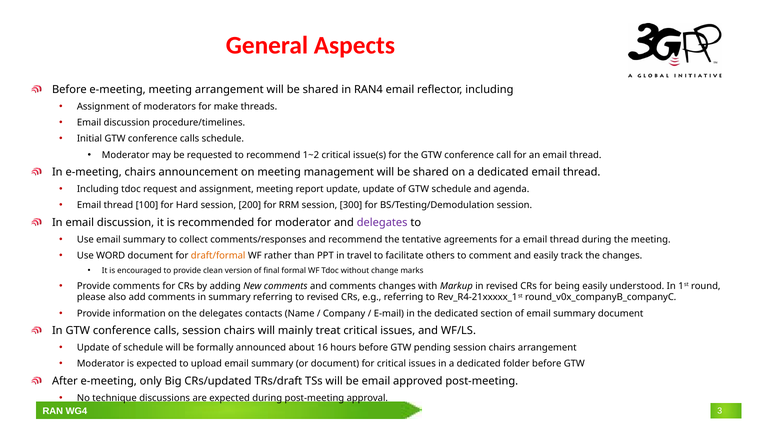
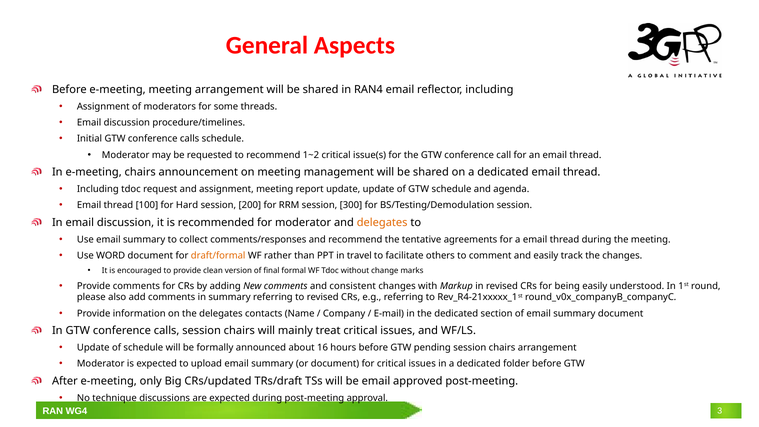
make: make -> some (226, 107)
delegates colour: purple -> orange (382, 222)
and comments: comments -> consistent (353, 286)
